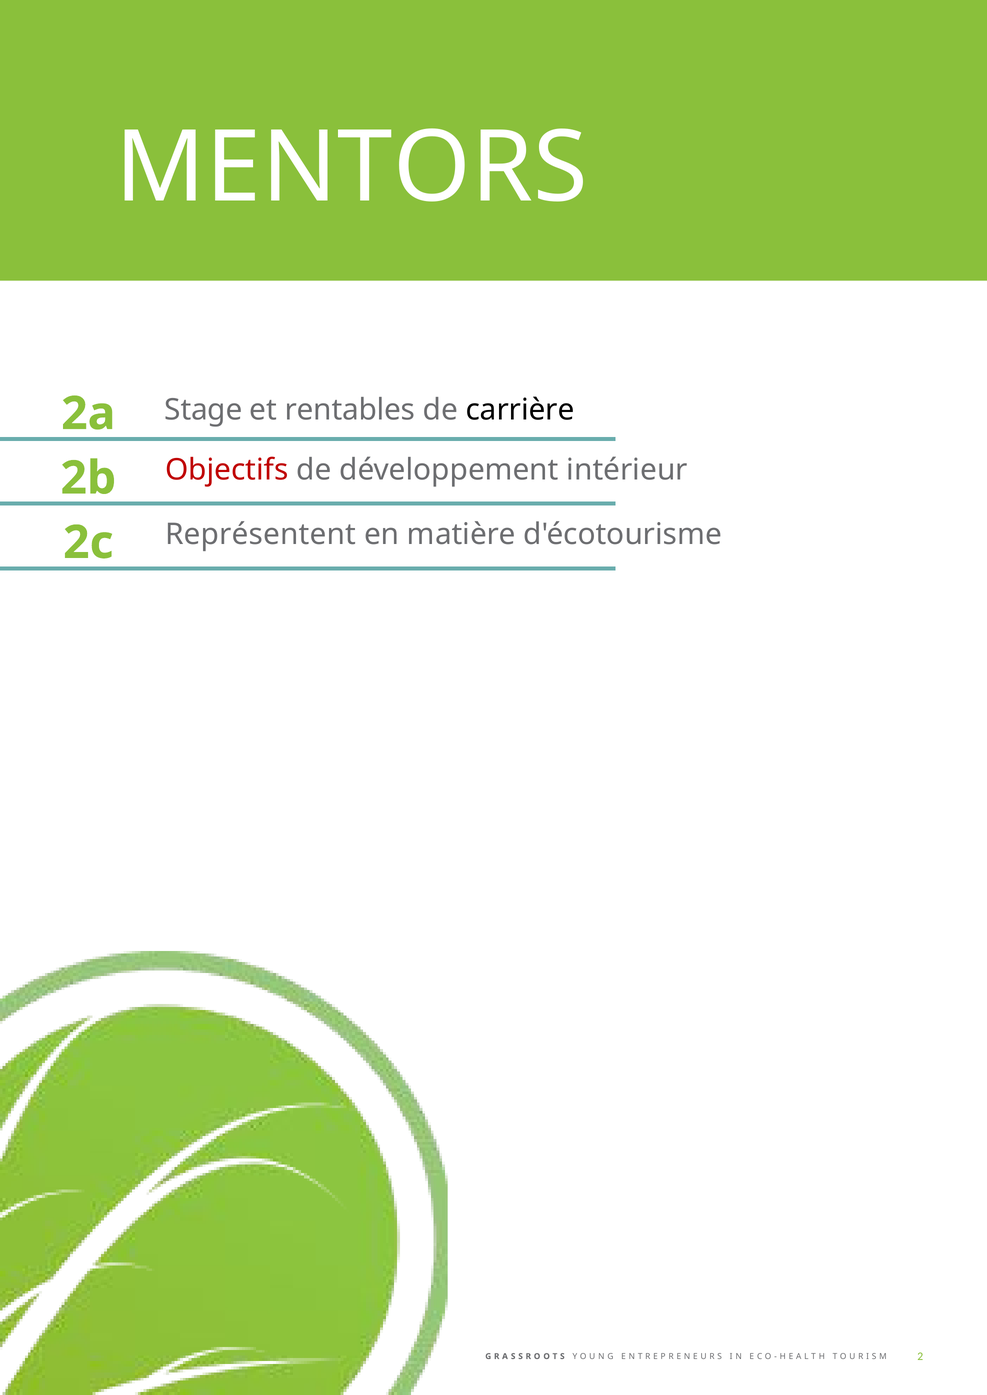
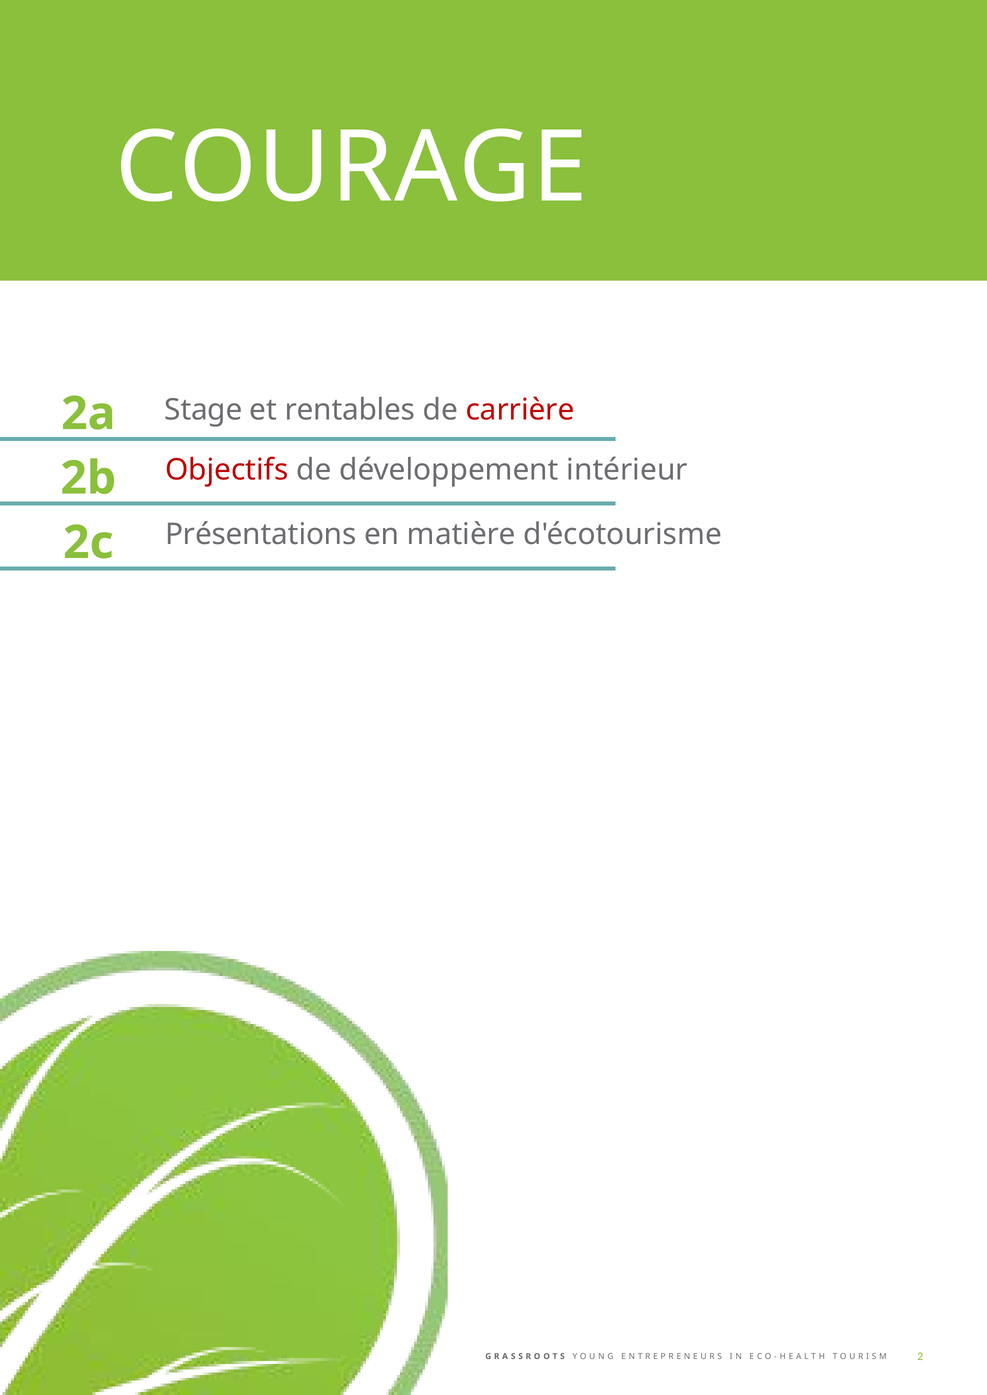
MENTORS: MENTORS -> COURAGE (351, 168)
carrière colour: black -> red (520, 410)
Représentent: Représentent -> Présentations (261, 535)
